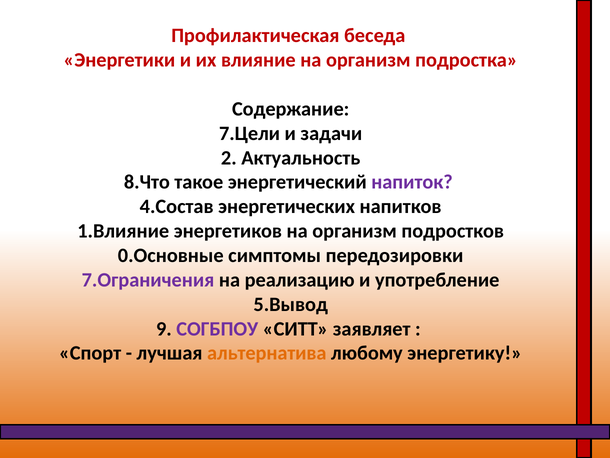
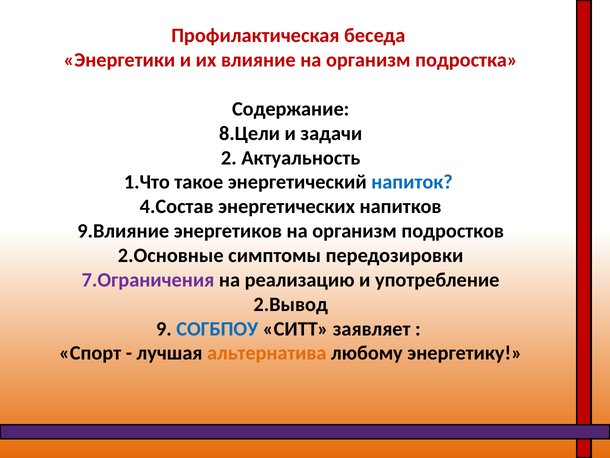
7.Цели: 7.Цели -> 8.Цели (250, 133)
8.Что: 8.Что -> 1.Что (147, 182)
напиток colour: purple -> blue (412, 182)
1.Влияние: 1.Влияние -> 9.Влияние (123, 231)
0.Основные: 0.Основные -> 2.Основные (171, 255)
5.Вывод: 5.Вывод -> 2.Вывод (291, 304)
СОГБПОУ colour: purple -> blue (217, 328)
